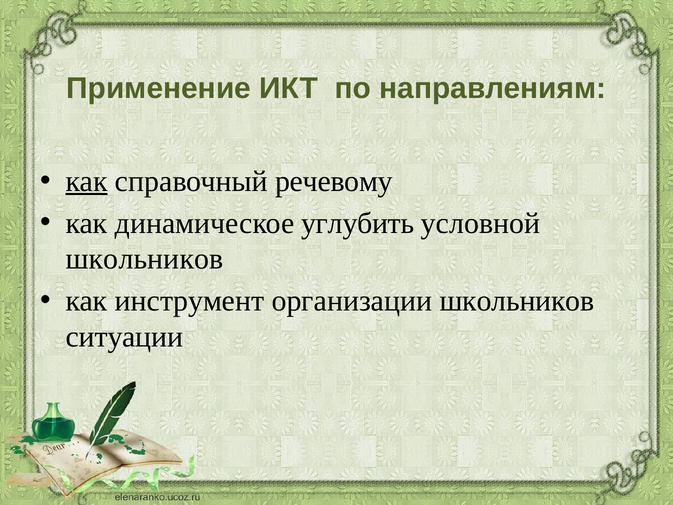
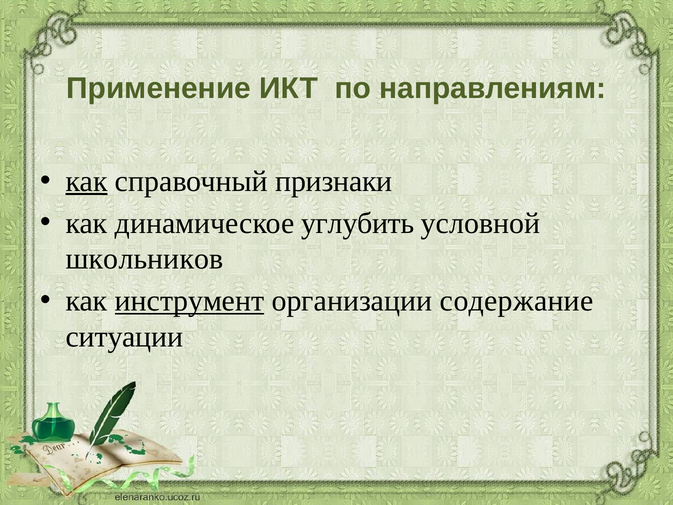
речевому: речевому -> признаки (334, 181)
инструмент underline: none -> present (190, 301)
организации школьников: школьников -> содержание (517, 301)
